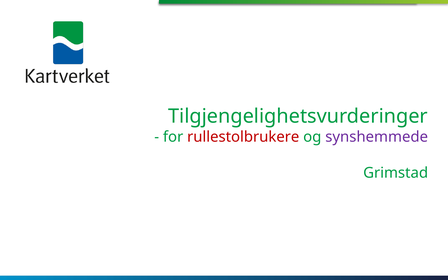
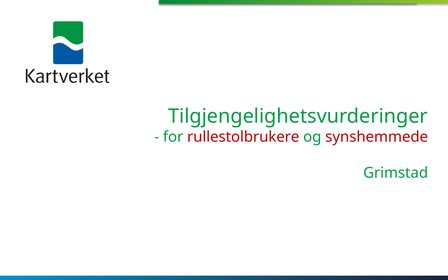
synshemmede colour: purple -> red (377, 137)
